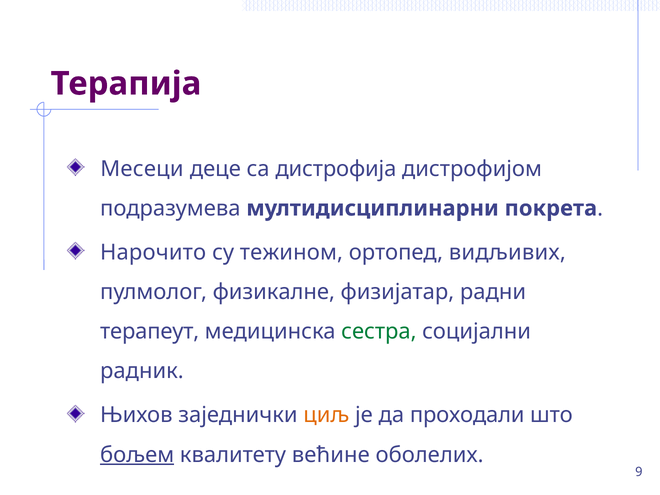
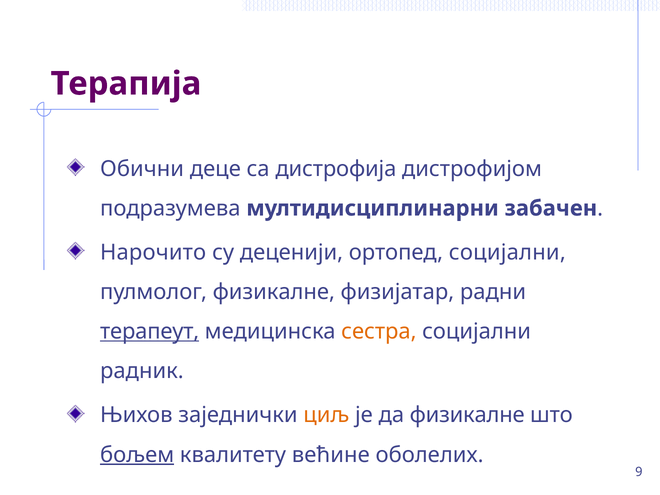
Месеци: Месеци -> Обични (142, 169)
покрета: покрета -> забачен (551, 208)
тежином: тежином -> деценији (292, 252)
ортопед видљивих: видљивих -> социјални (507, 252)
терапеут underline: none -> present (150, 332)
сестра colour: green -> orange (379, 332)
да проходали: проходали -> физикалне (467, 415)
